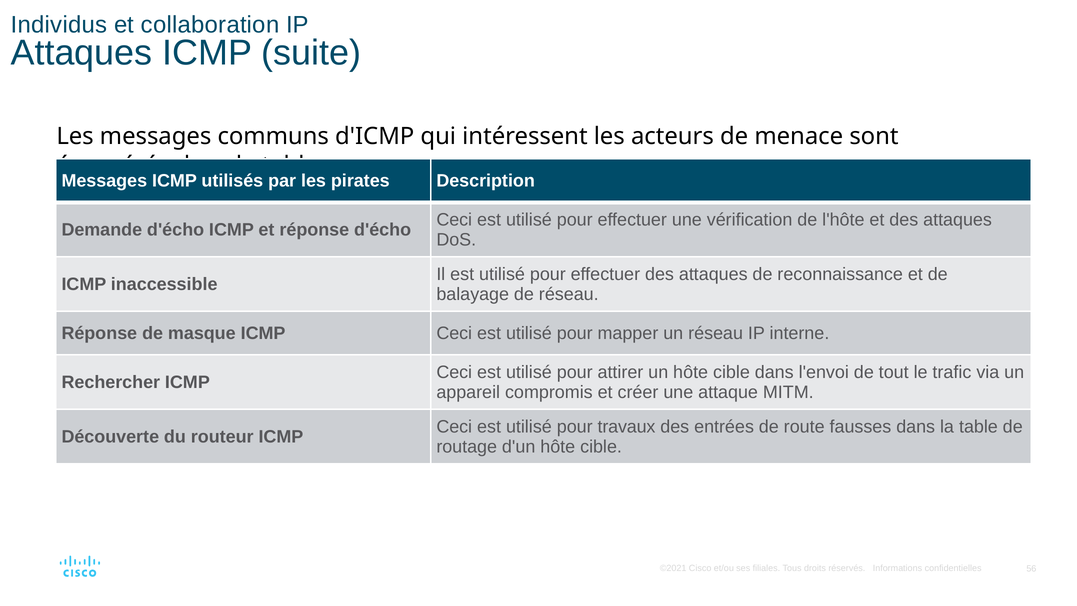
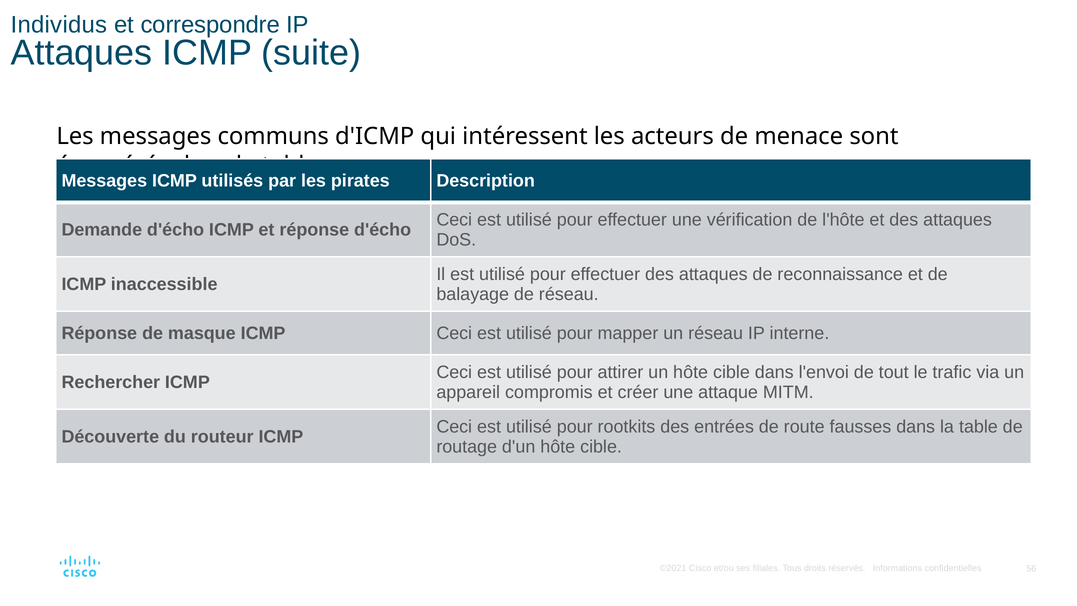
collaboration: collaboration -> correspondre (210, 25)
travaux: travaux -> rootkits (626, 426)
